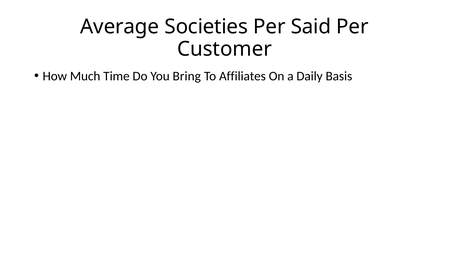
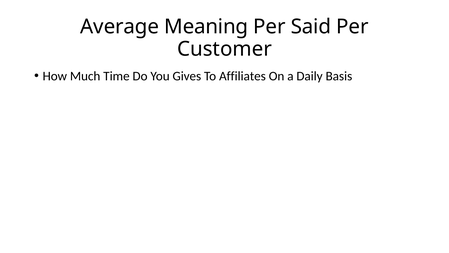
Societies: Societies -> Meaning (206, 27)
Bring: Bring -> Gives (187, 76)
